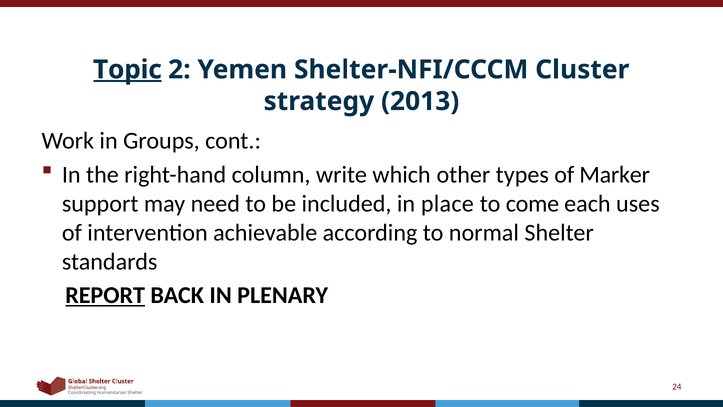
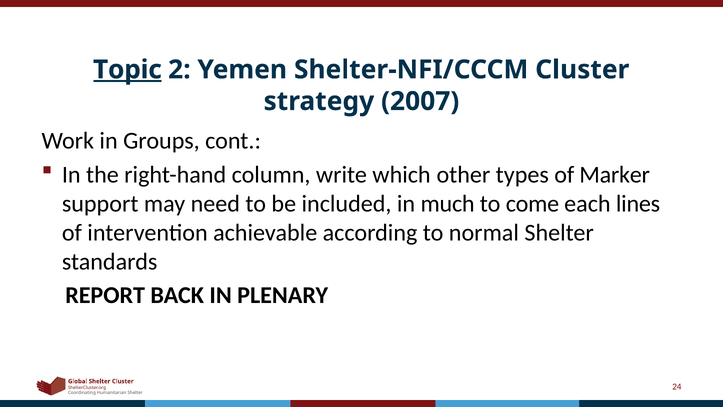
2013: 2013 -> 2007 (420, 101)
place: place -> much (448, 204)
uses: uses -> lines (638, 204)
REPORT underline: present -> none (105, 295)
